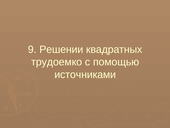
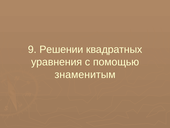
трудоемко: трудоемко -> уравнения (57, 62)
источниками: источниками -> знаменитым (85, 74)
